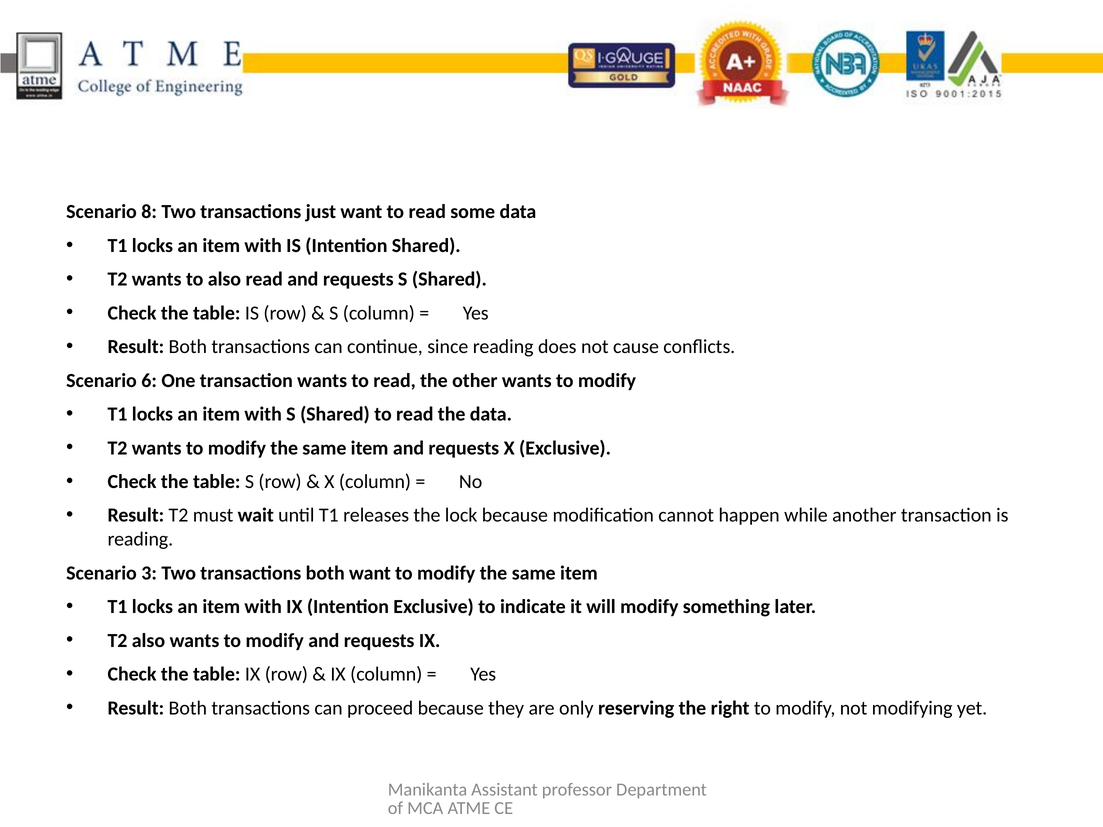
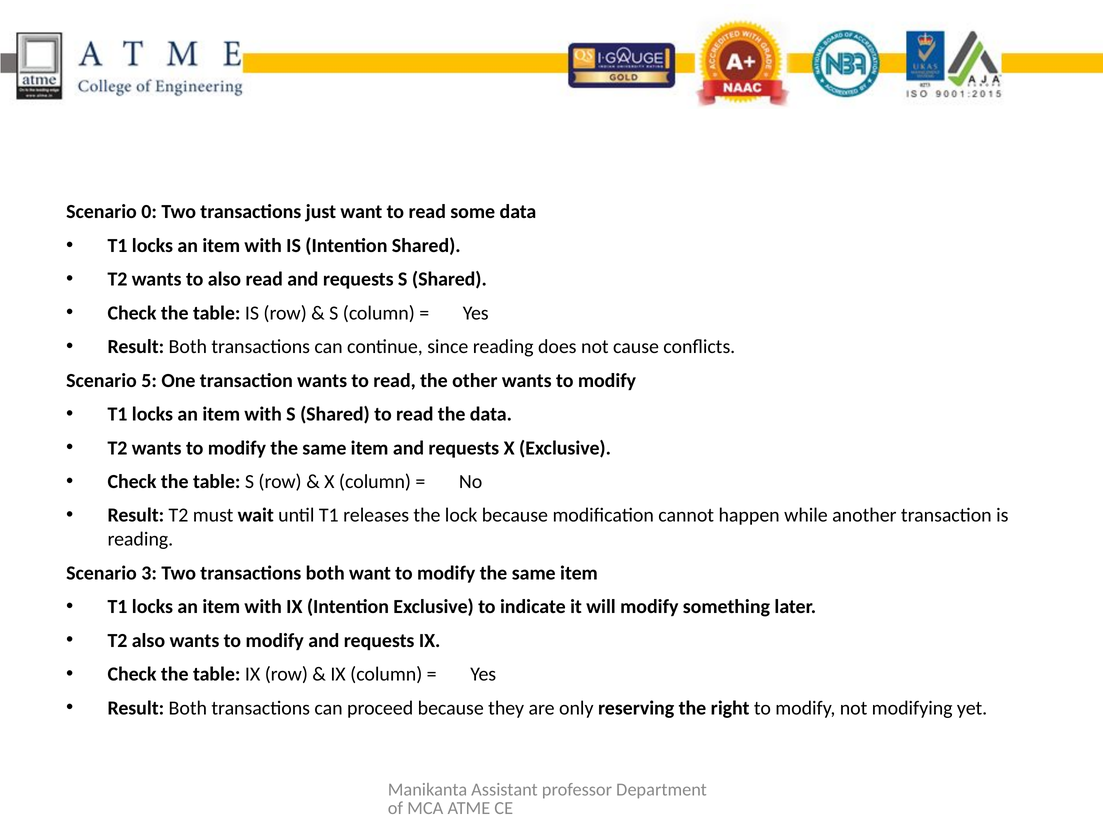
8: 8 -> 0 (149, 212)
6: 6 -> 5 (149, 381)
